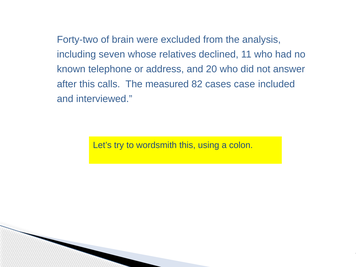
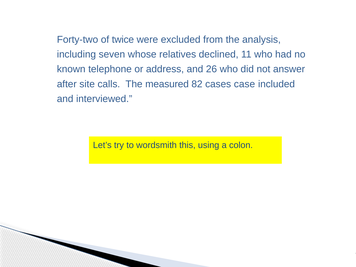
brain: brain -> twice (123, 40)
20: 20 -> 26 (211, 69)
after this: this -> site (87, 84)
